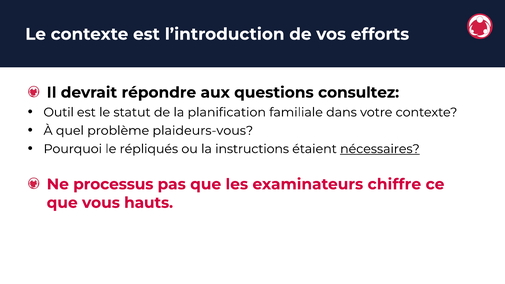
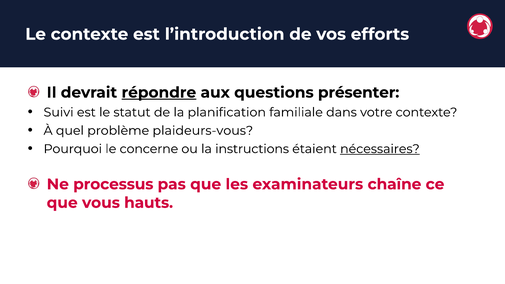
répondre underline: none -> present (159, 93)
consultez: consultez -> présenter (359, 93)
Outil: Outil -> Suivi (59, 112)
répliqués: répliqués -> concerne (149, 149)
chiffre: chiffre -> chaîne (394, 184)
